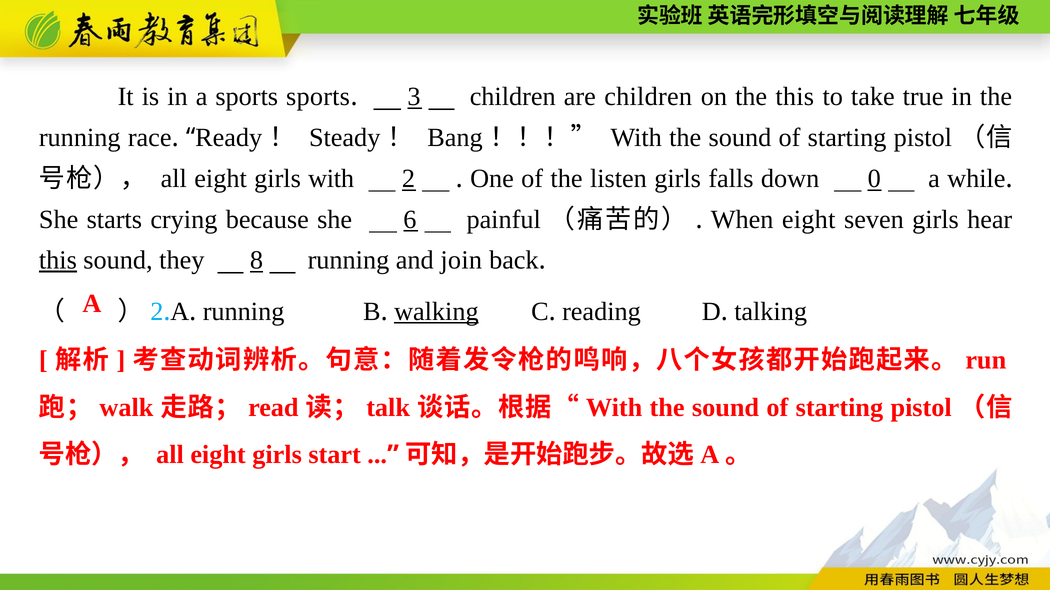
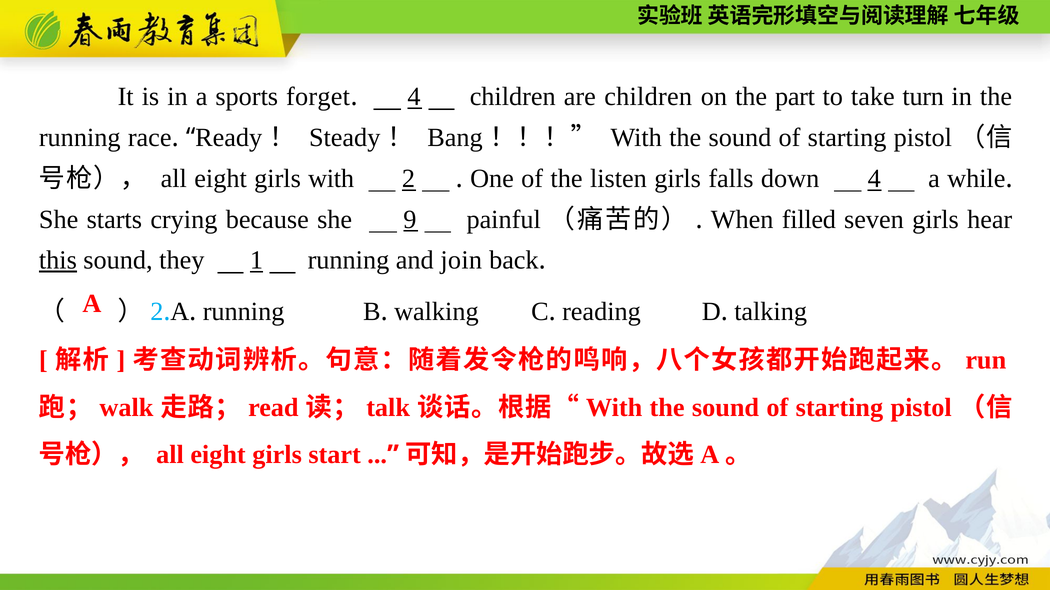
sports sports: sports -> forget (318, 97)
3: 3 -> 4 (414, 97)
the this: this -> part (795, 97)
true: true -> turn (923, 97)
down 0: 0 -> 4 (874, 179)
6: 6 -> 9 (410, 220)
When eight: eight -> filled (809, 220)
8: 8 -> 1 (256, 261)
walking underline: present -> none (436, 312)
